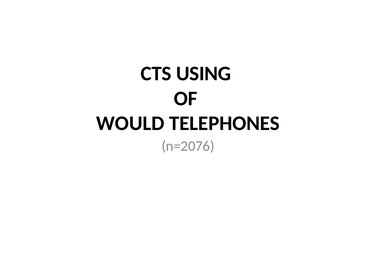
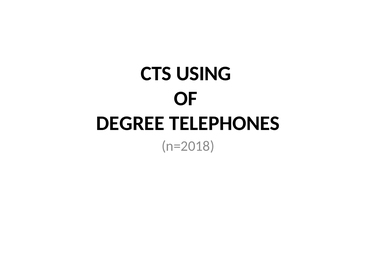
WOULD: WOULD -> DEGREE (130, 124)
n=2076: n=2076 -> n=2018 (188, 147)
